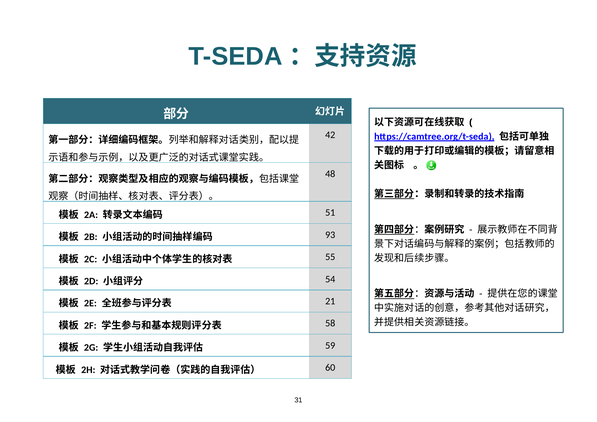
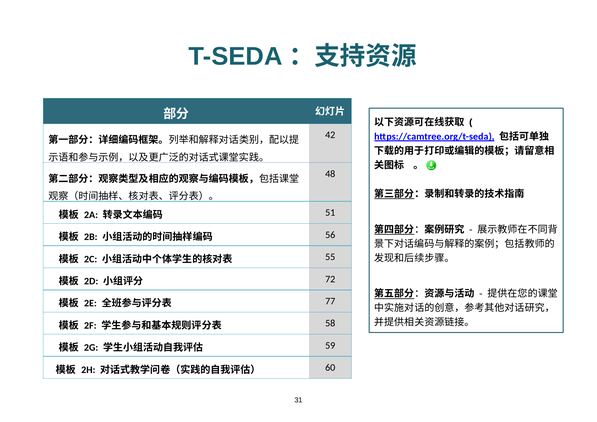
93: 93 -> 56 (330, 235)
54: 54 -> 72 (330, 279)
21: 21 -> 77 (330, 301)
